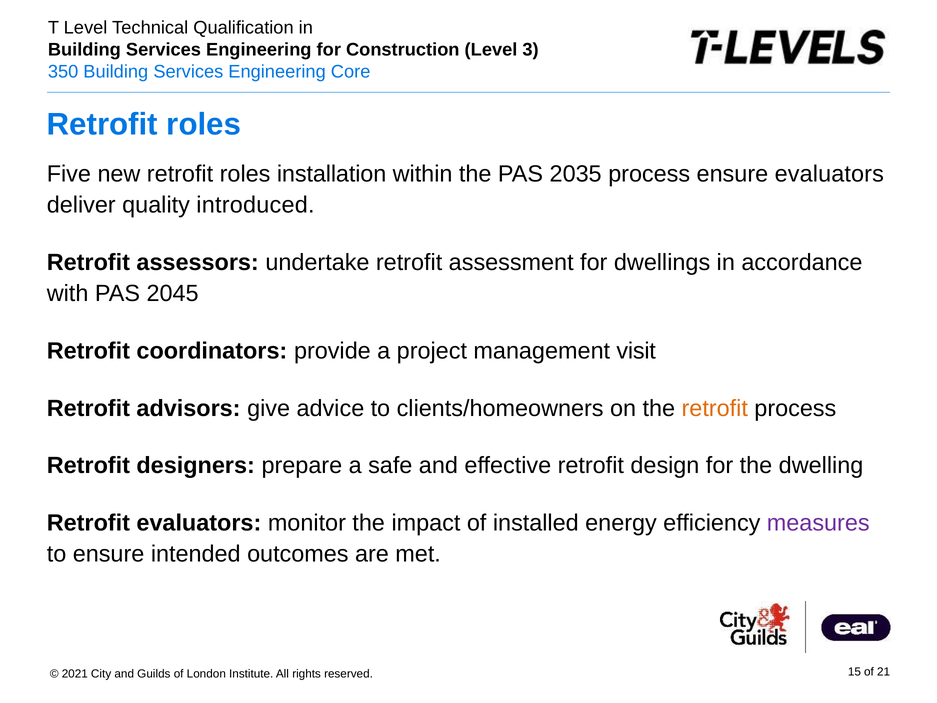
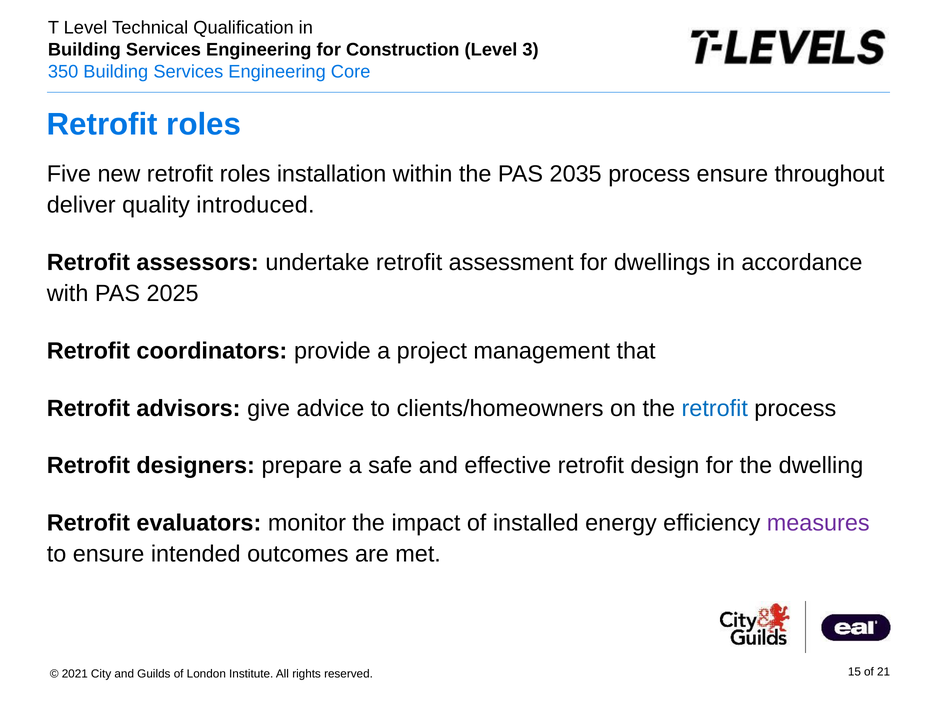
ensure evaluators: evaluators -> throughout (829, 174)
2045: 2045 -> 2025 (173, 294)
visit: visit -> that (636, 351)
retrofit colour: orange -> blue (715, 408)
